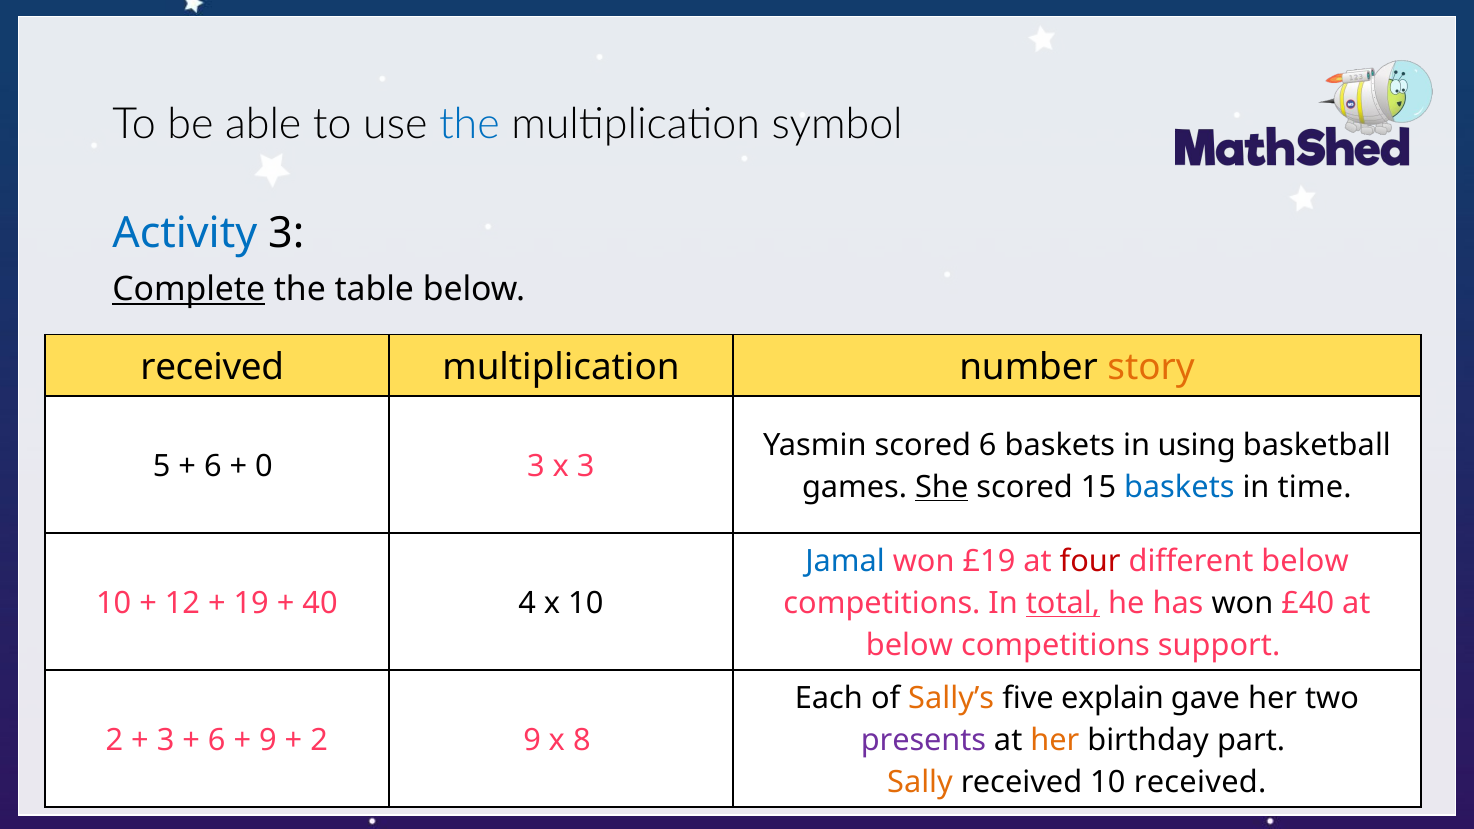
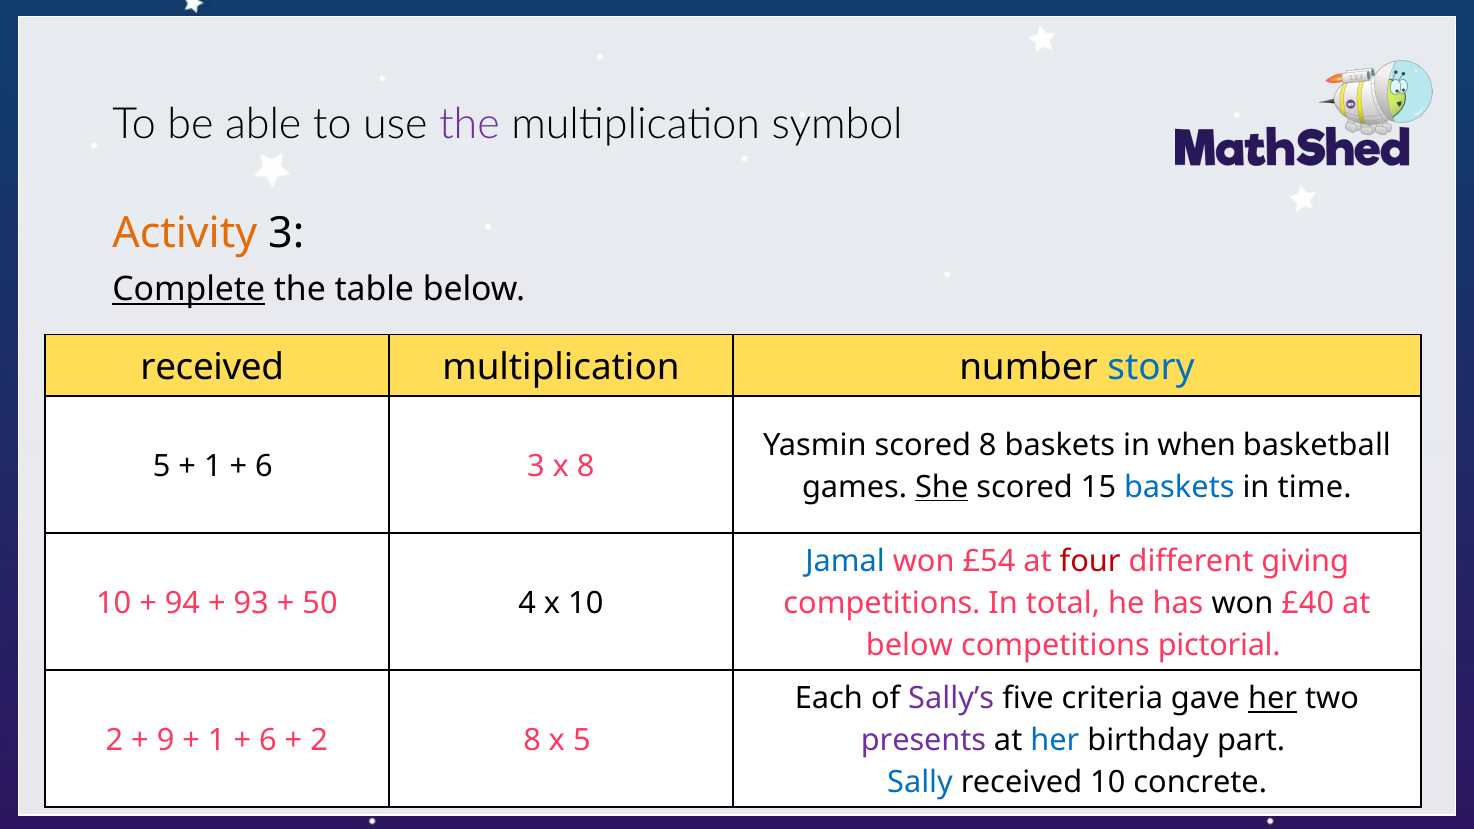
the colour: blue -> purple (469, 124)
Activity colour: blue -> orange (185, 233)
story colour: orange -> blue (1151, 367)
scored 6: 6 -> 8 (988, 445)
using: using -> when (1197, 445)
6: 6 -> 1 (213, 466)
0: 0 -> 6 (264, 466)
x 3: 3 -> 8 (586, 466)
£19: £19 -> £54 (989, 561)
different below: below -> giving (1305, 561)
12: 12 -> 94 (182, 603)
19: 19 -> 93 (251, 603)
40: 40 -> 50 (320, 603)
total underline: present -> none (1063, 603)
support: support -> pictorial (1219, 645)
Sally’s colour: orange -> purple (951, 699)
explain: explain -> criteria (1112, 699)
her underline: none -> present (1273, 699)
3: 3 -> 9 (166, 741)
6: 6 -> 1 (217, 741)
9: 9 -> 6 (268, 741)
2 9: 9 -> 8 (532, 741)
x 8: 8 -> 5 (582, 741)
her colour: orange -> blue (1055, 741)
Sally colour: orange -> blue (920, 783)
10 received: received -> concrete (1200, 783)
